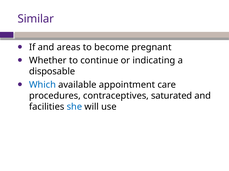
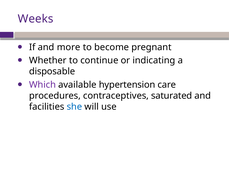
Similar: Similar -> Weeks (36, 19)
areas: areas -> more (69, 47)
Which colour: blue -> purple (42, 85)
appointment: appointment -> hypertension (127, 85)
